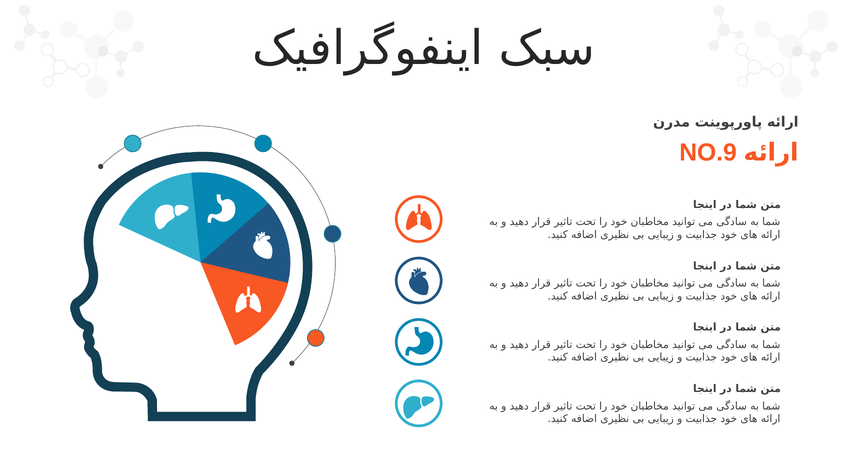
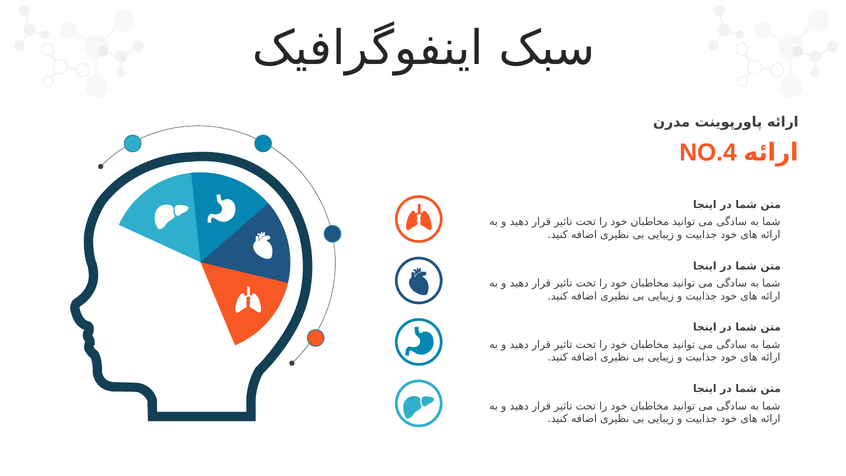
NO.9: NO.9 -> NO.4 (708, 153)
